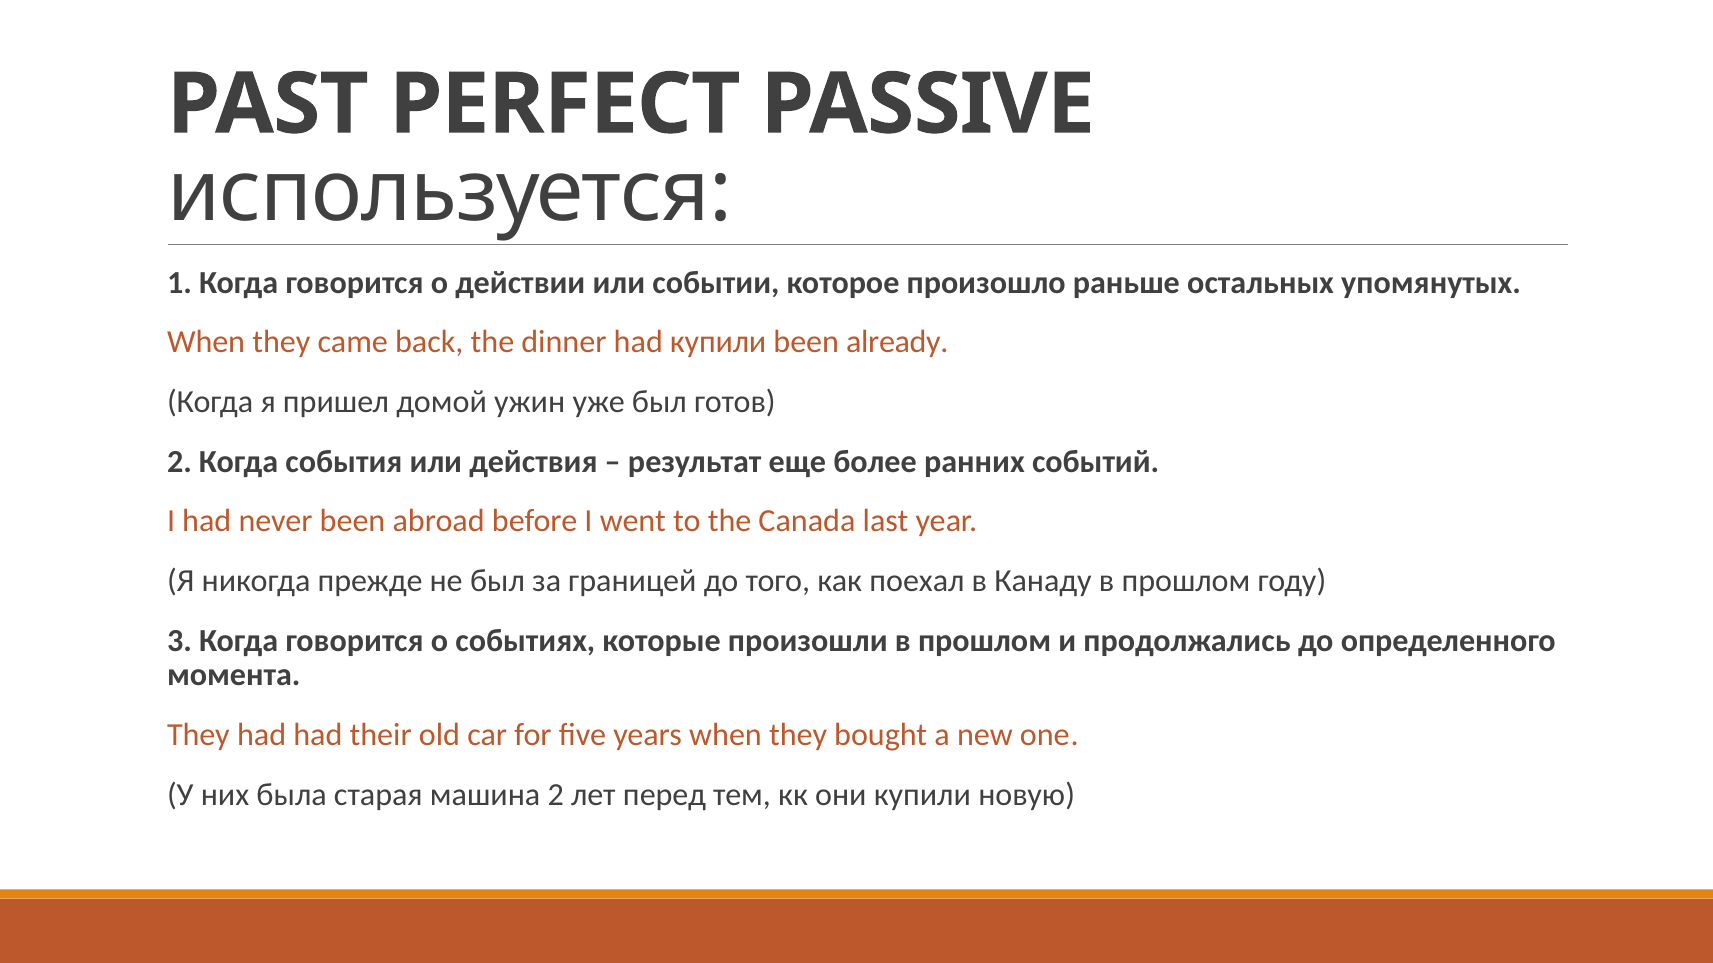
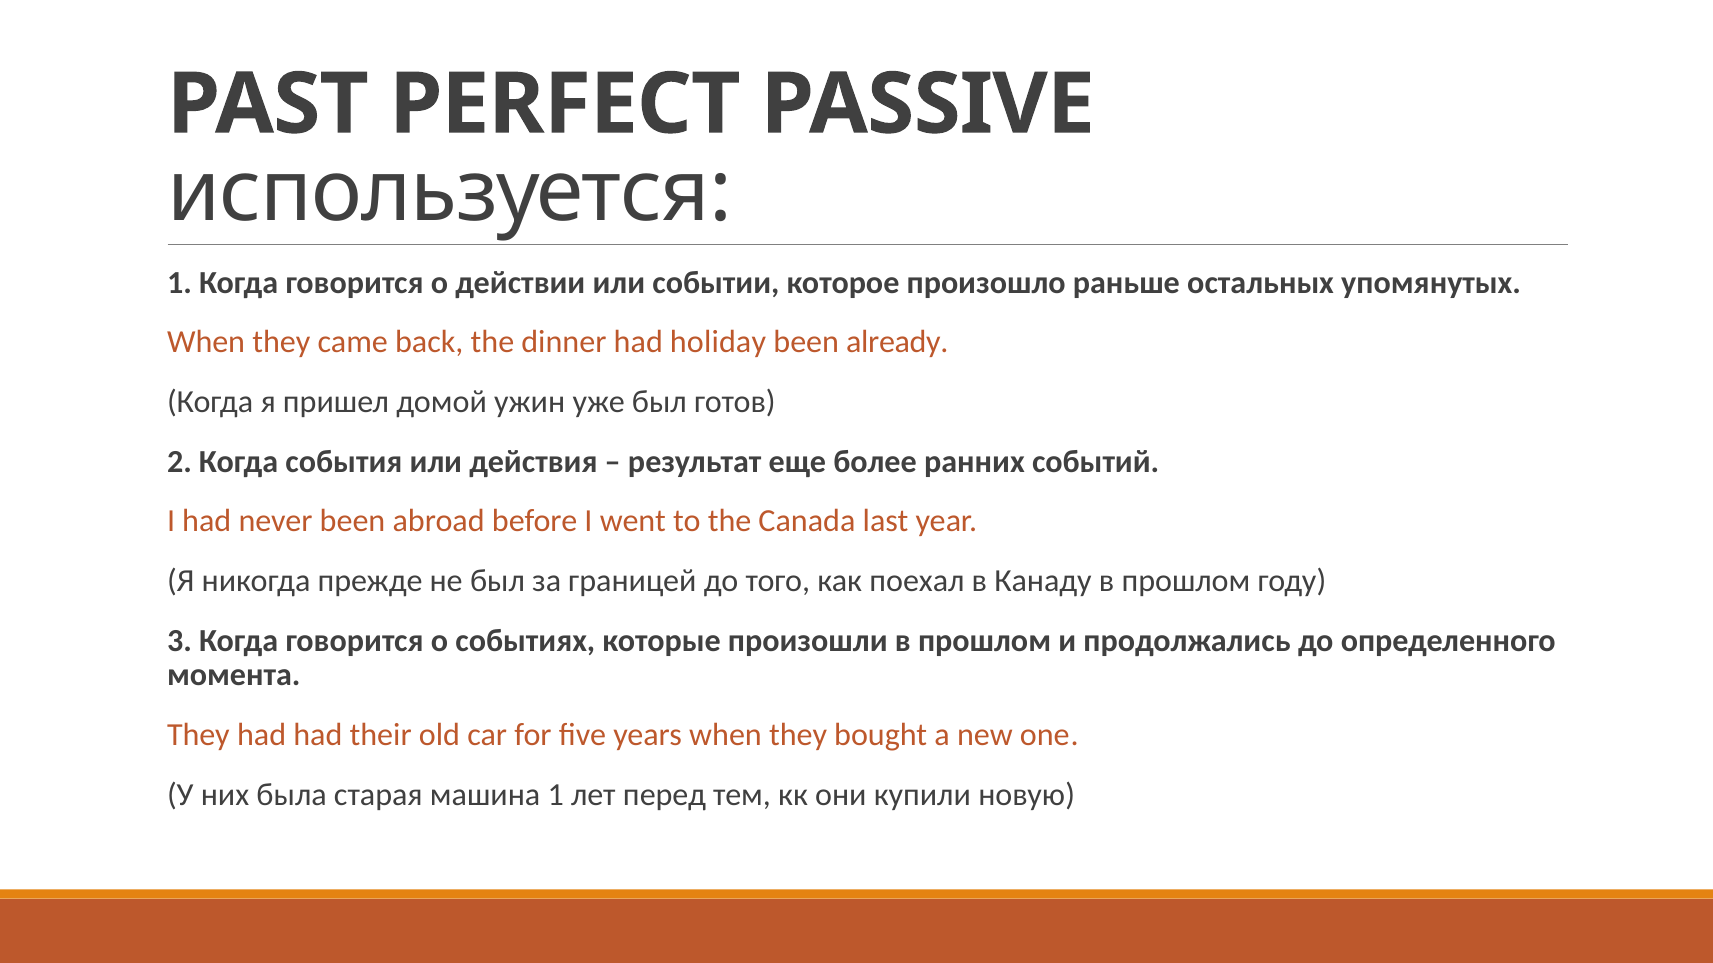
had купили: купили -> holiday (718, 343)
машина 2: 2 -> 1 (556, 795)
